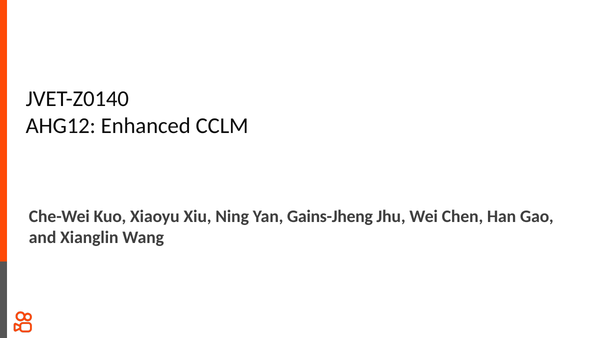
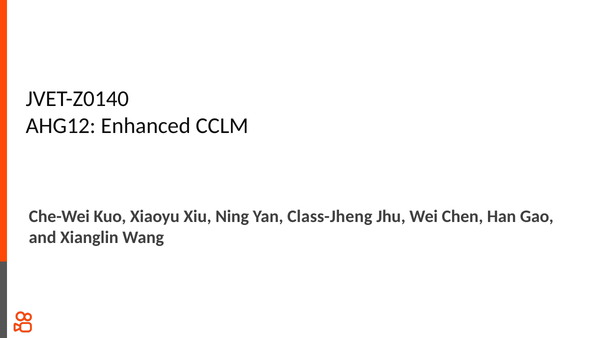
Gains-Jheng: Gains-Jheng -> Class-Jheng (330, 217)
